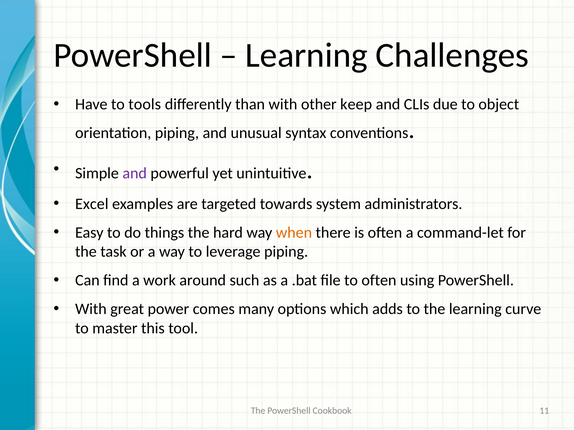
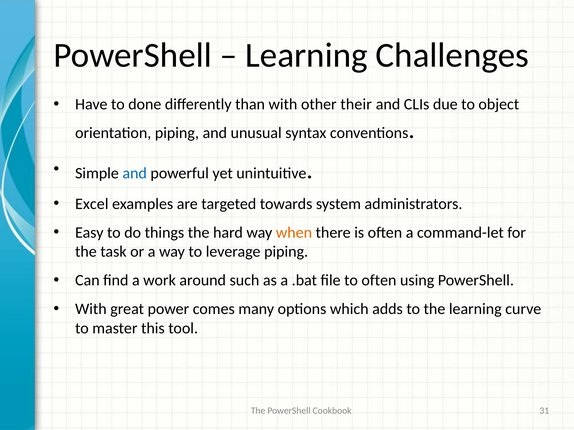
tools: tools -> done (145, 104)
keep: keep -> their (356, 104)
and colour: purple -> blue (135, 173)
11: 11 -> 31 (544, 411)
